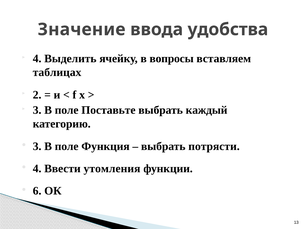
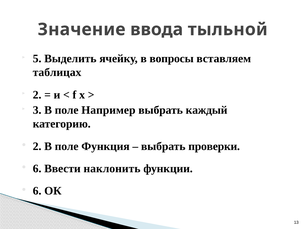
удобства: удобства -> тыльной (228, 30)
4: 4 -> 5 (37, 59)
Поставьте: Поставьте -> Например (108, 110)
3: 3 -> 2 (37, 147)
потрясти: потрясти -> проверки (214, 147)
4: 4 -> 6 (37, 169)
утомления: утомления -> наклонить (112, 169)
